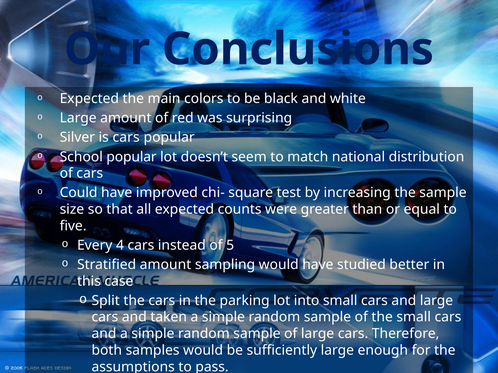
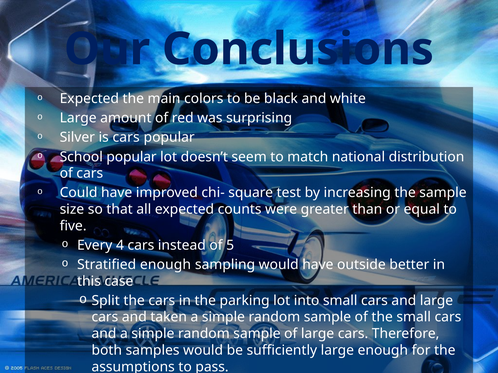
Stratified amount: amount -> enough (165, 265)
studied: studied -> outside (361, 265)
